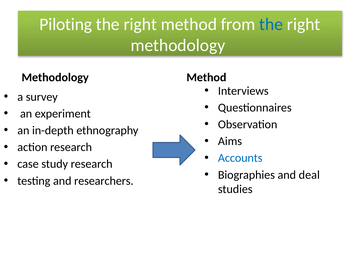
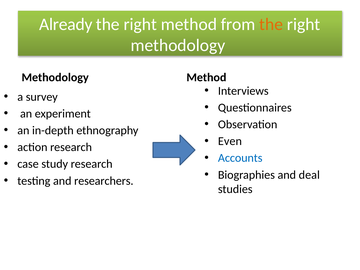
Piloting: Piloting -> Already (66, 24)
the colour: blue -> orange (271, 24)
Aims: Aims -> Even (230, 141)
